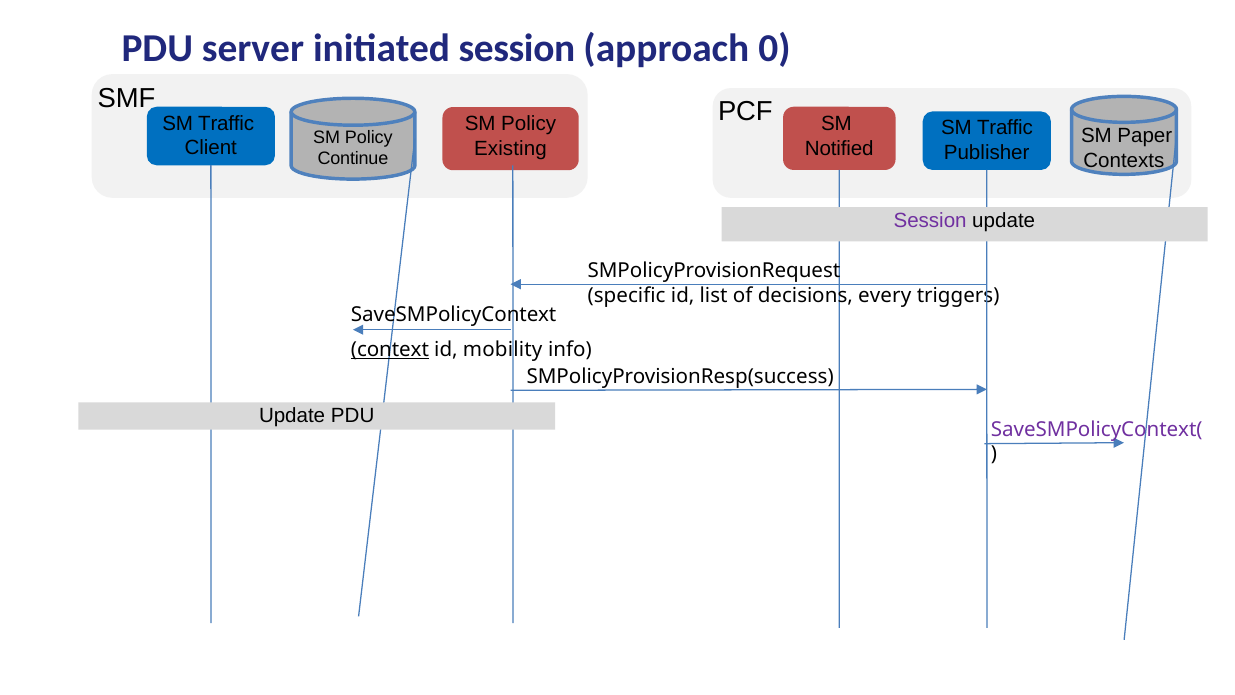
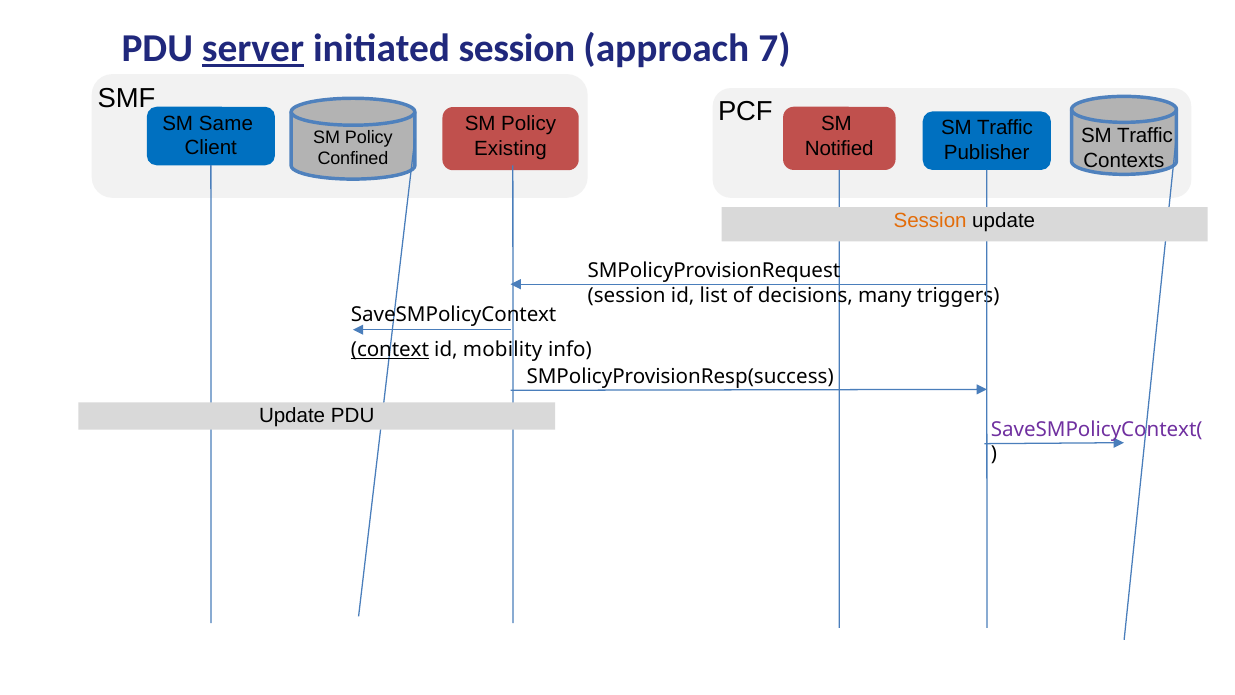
server underline: none -> present (253, 48)
0: 0 -> 7 (774, 48)
Traffic: Traffic -> Same (226, 123)
Paper: Paper -> Traffic (1145, 136)
Continue: Continue -> Confined (353, 159)
Session colour: purple -> orange (930, 221)
specific: specific -> session (627, 295)
every: every -> many (885, 295)
